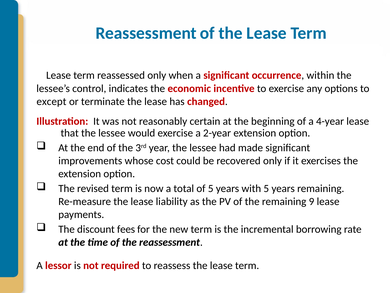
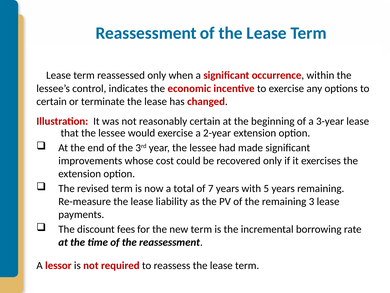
except: except -> certain (52, 101)
4-year: 4-year -> 3-year (330, 121)
of 5: 5 -> 7 (211, 188)
9: 9 -> 3 (312, 201)
